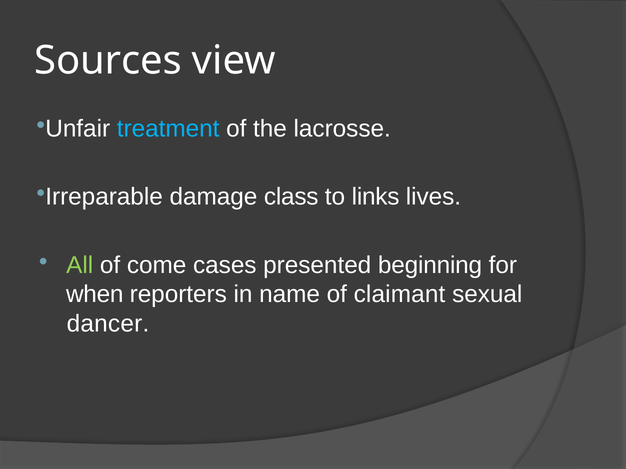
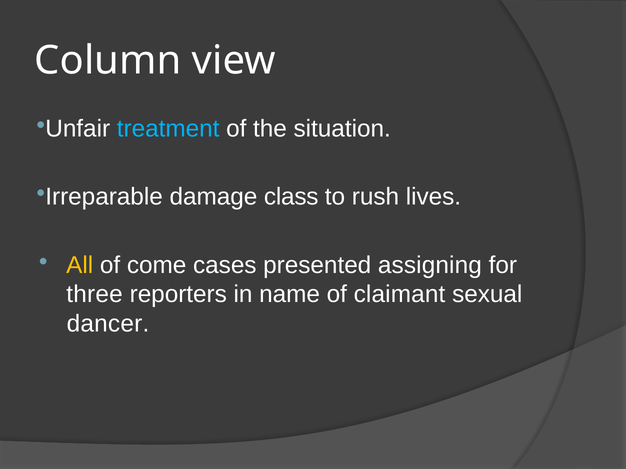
Sources: Sources -> Column (108, 61)
lacrosse: lacrosse -> situation (342, 129)
links: links -> rush (375, 197)
All colour: light green -> yellow (80, 265)
beginning: beginning -> assigning (430, 265)
when: when -> three (94, 295)
